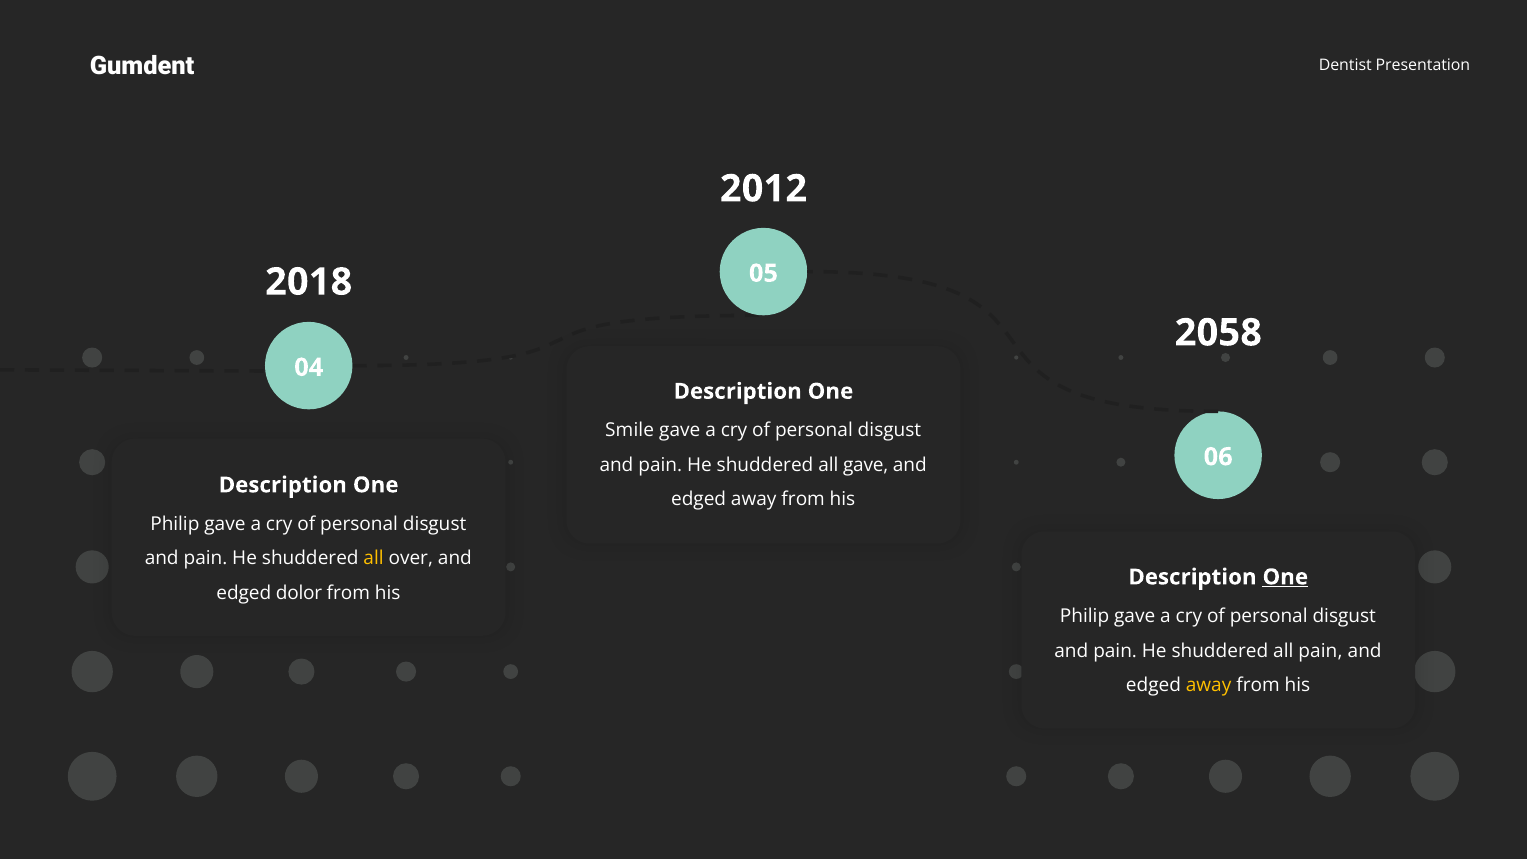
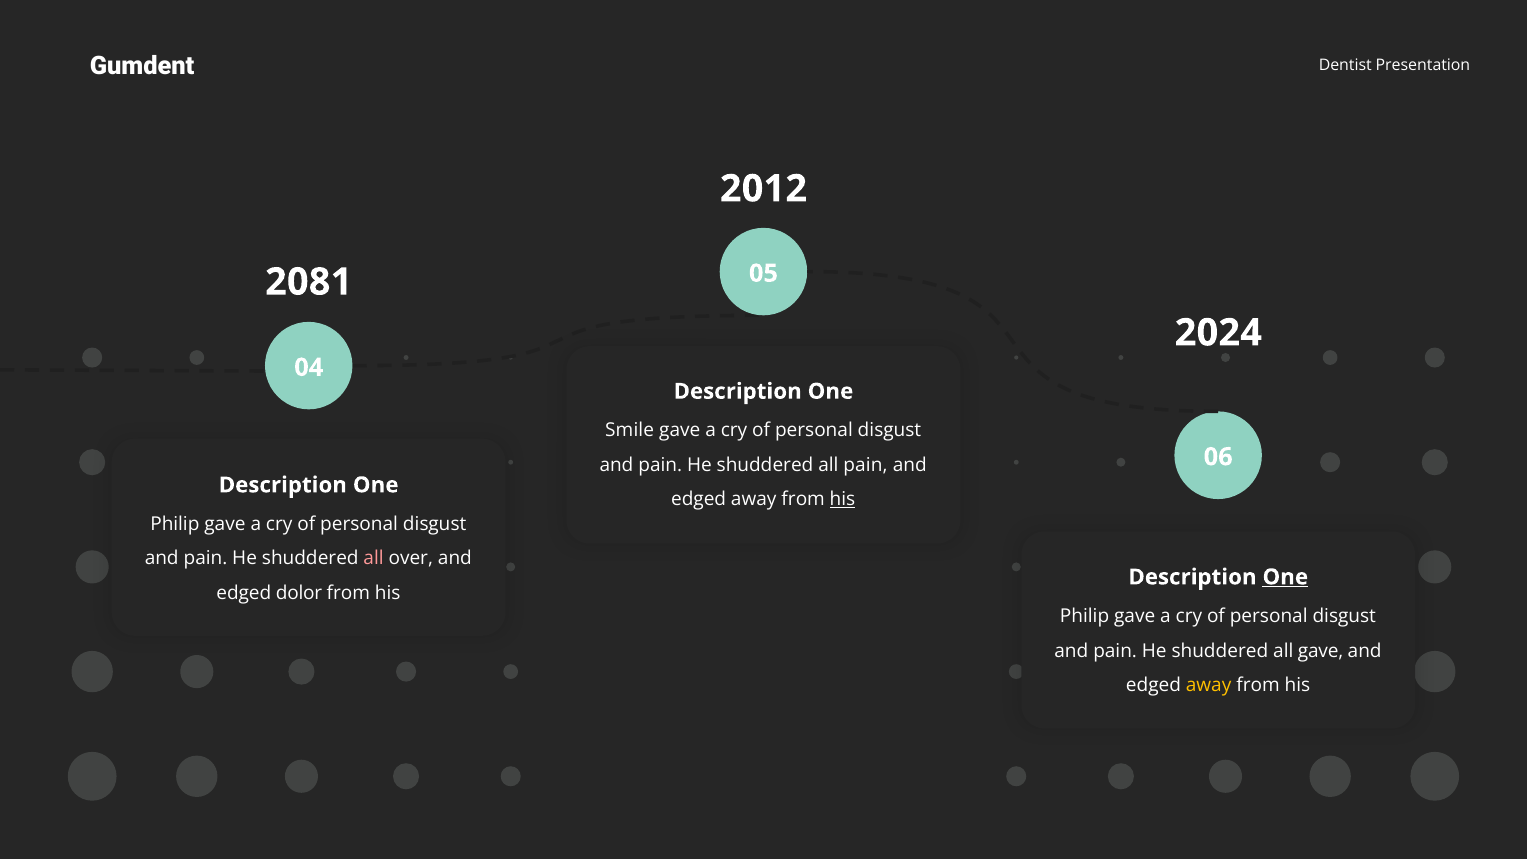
2018: 2018 -> 2081 (309, 282)
2058: 2058 -> 2024 (1218, 333)
all gave: gave -> pain (866, 465)
his underline: none -> present (842, 499)
all colour: yellow -> pink (374, 558)
all pain: pain -> gave (1321, 651)
